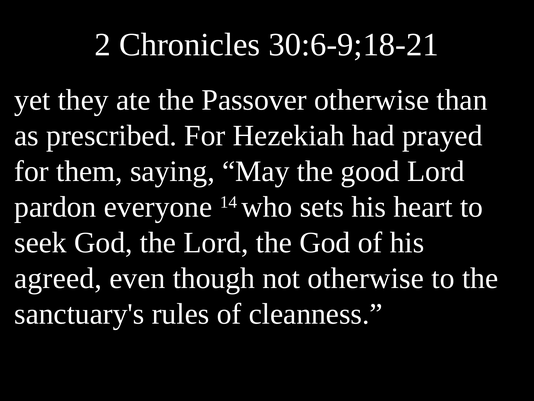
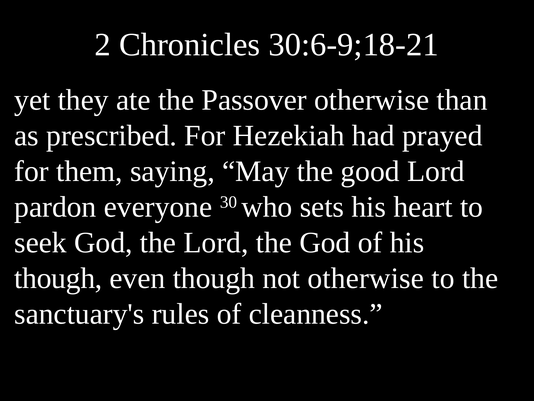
14: 14 -> 30 (228, 202)
agreed: agreed -> though (58, 278)
